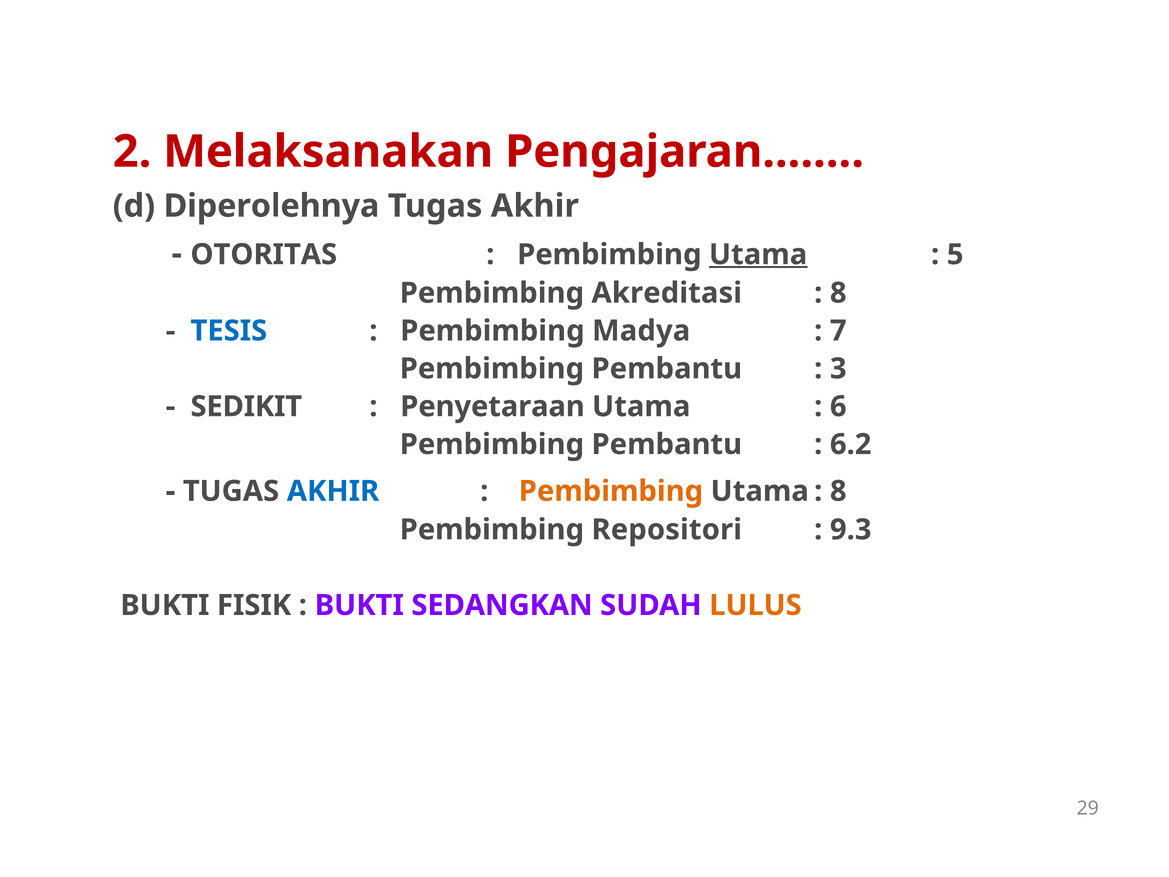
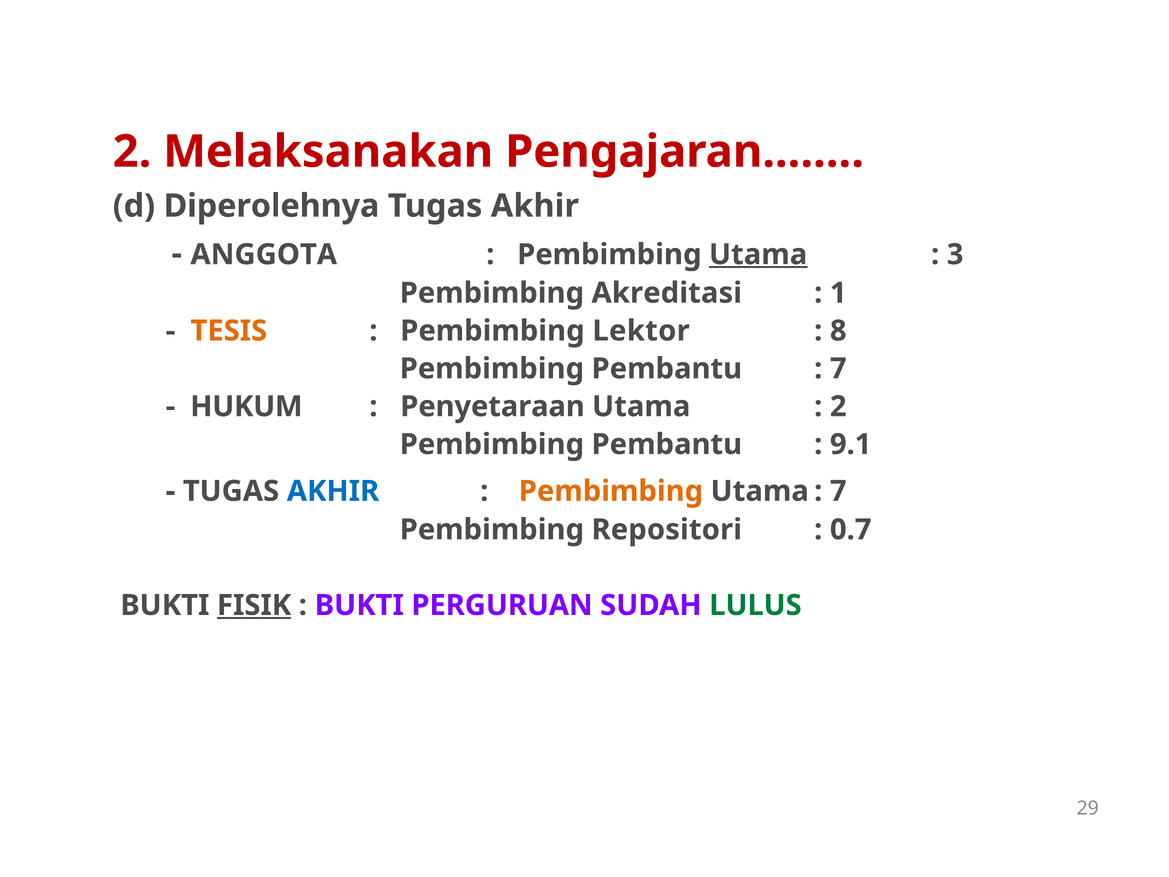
OTORITAS: OTORITAS -> ANGGOTA (264, 254)
5: 5 -> 3 (955, 254)
8: 8 -> 1 (838, 293)
TESIS colour: blue -> orange (229, 331)
Madya: Madya -> Lektor (641, 331)
7: 7 -> 8 (838, 331)
3: 3 -> 7 (838, 369)
SEDIKIT: SEDIKIT -> HUKUM (246, 406)
6: 6 -> 2 (838, 406)
6.2: 6.2 -> 9.1 (851, 444)
Utama 8: 8 -> 7 (838, 491)
9.3: 9.3 -> 0.7 (851, 530)
FISIK underline: none -> present (254, 605)
SEDANGKAN: SEDANGKAN -> PERGURUAN (502, 605)
LULUS colour: orange -> green (755, 605)
